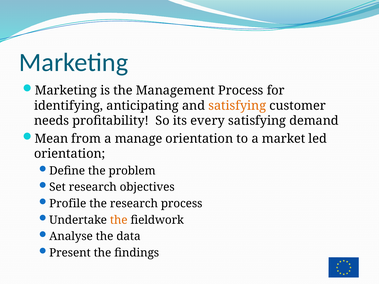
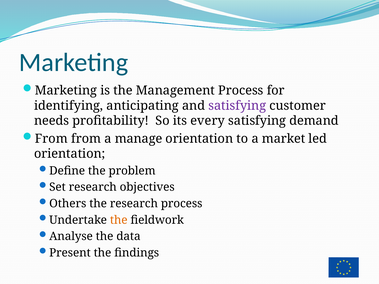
satisfying colour: orange -> purple (237, 106)
Mean: Mean -> From (51, 139)
Profile: Profile -> Others (68, 204)
